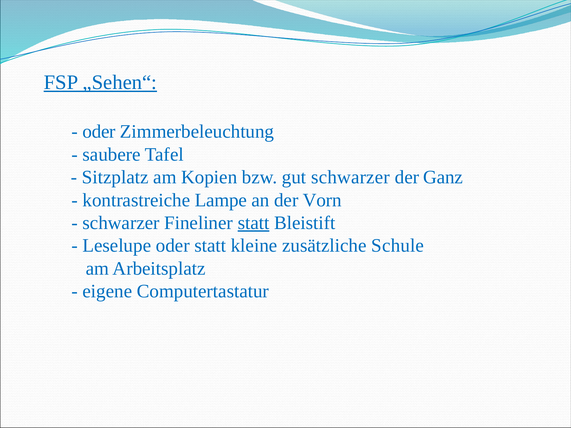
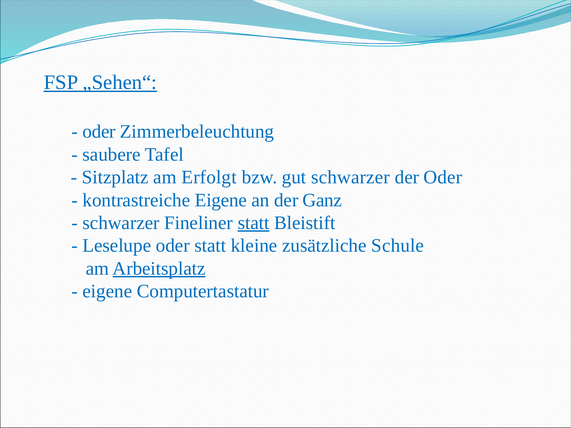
Kopien: Kopien -> Erfolgt (209, 177)
der Ganz: Ganz -> Oder (443, 177)
kontrastreiche Lampe: Lampe -> Eigene (221, 200)
Vorn: Vorn -> Ganz (322, 200)
Arbeitsplatz underline: none -> present (159, 269)
